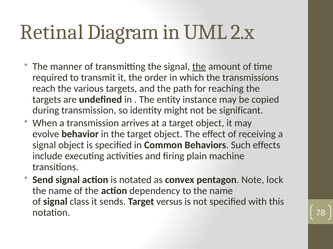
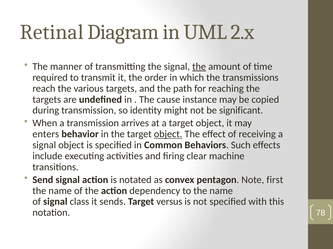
entity: entity -> cause (168, 100)
evolve: evolve -> enters (46, 134)
object underline: none -> present (168, 134)
plain: plain -> clear (197, 156)
lock: lock -> first (275, 180)
